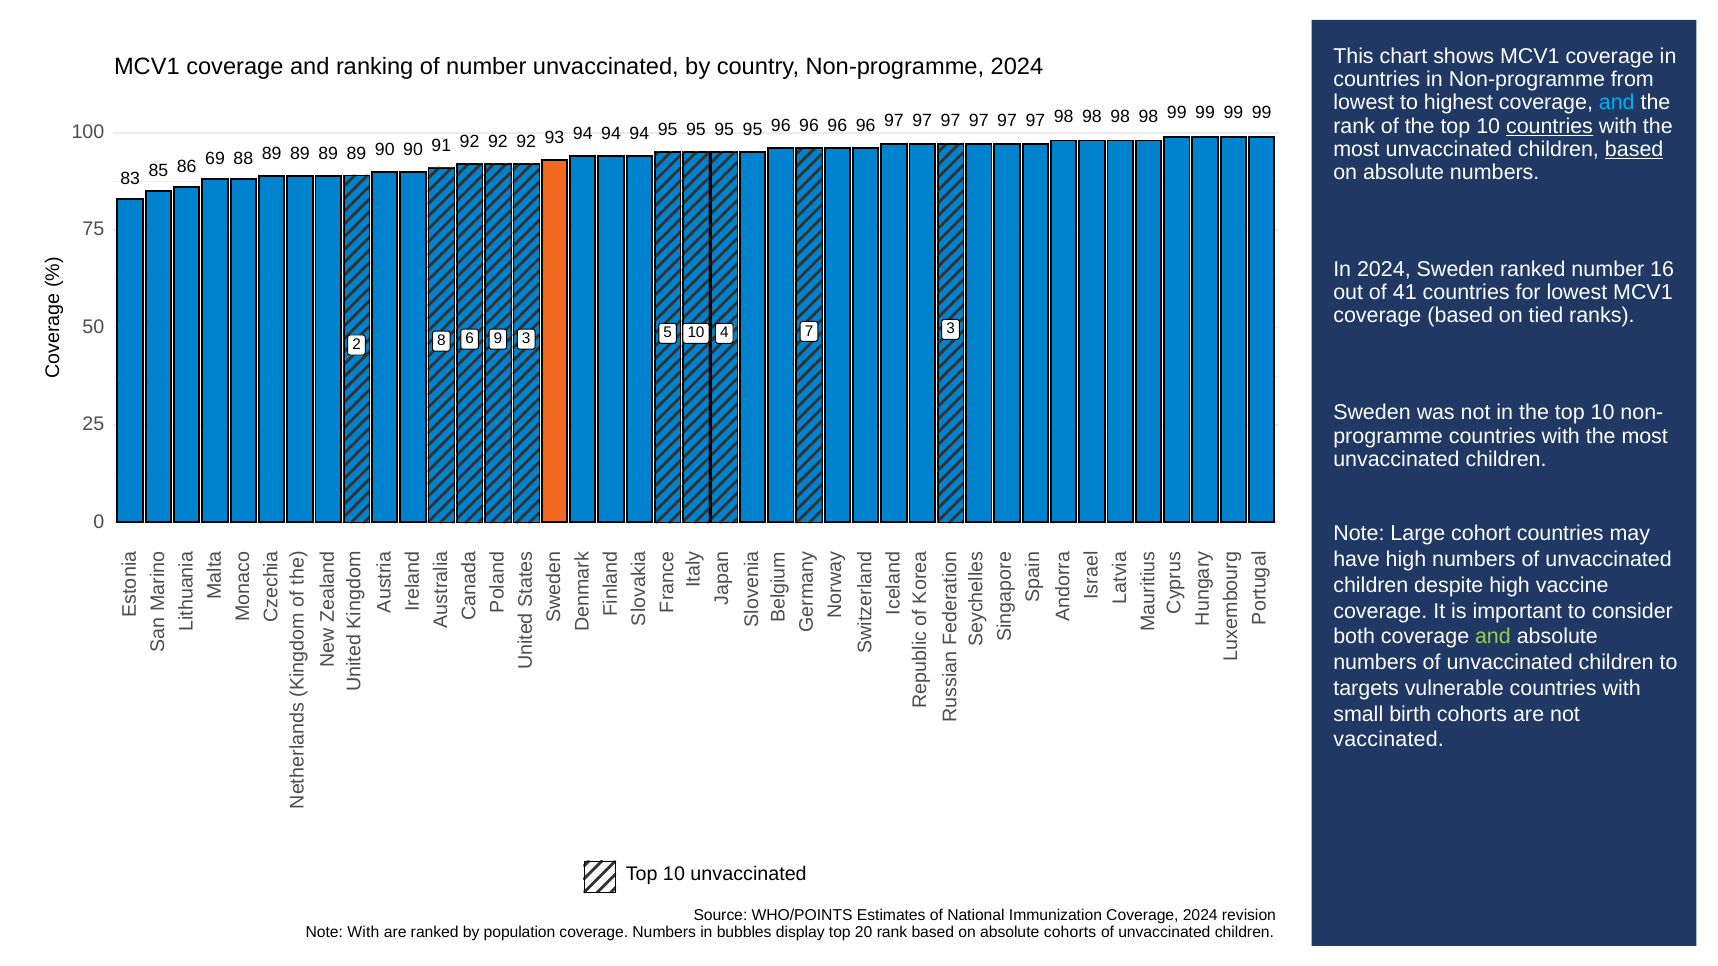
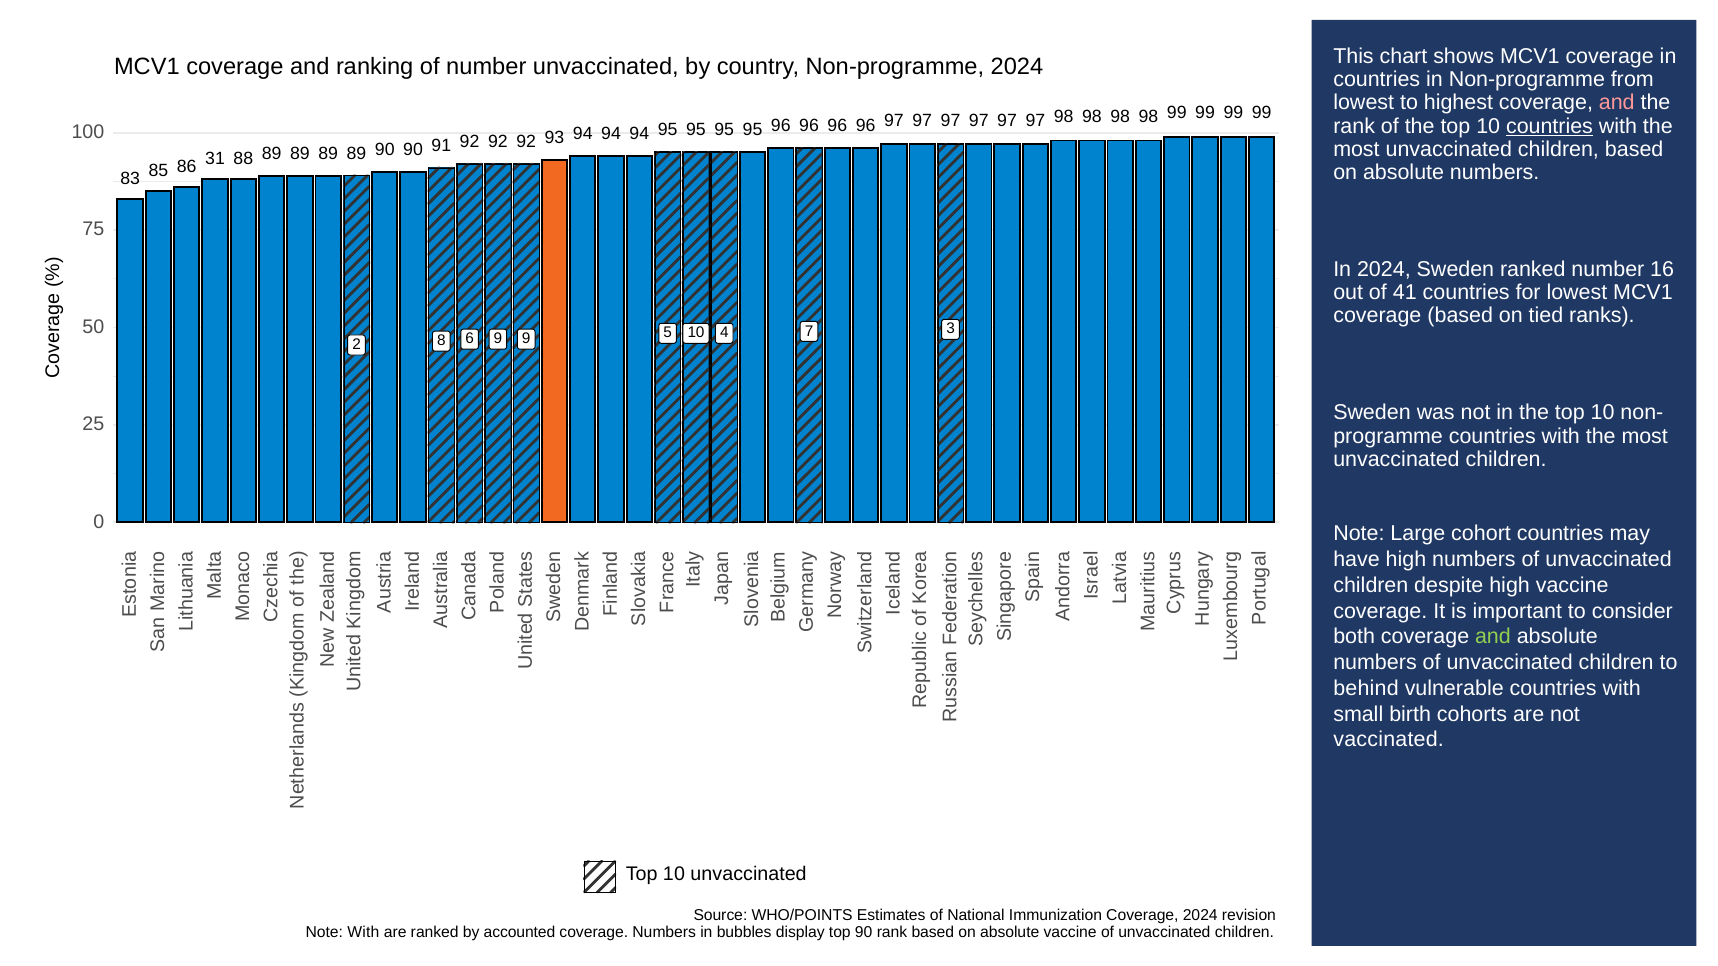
and colour: light blue -> pink (1617, 103)
based underline: present -> none (1634, 149)
69: 69 -> 31 (215, 158)
8 3: 3 -> 9 (526, 339)
targets: targets -> behind (1366, 689)
population: population -> accounted (520, 932)
top 20: 20 -> 90 (864, 932)
absolute cohorts: cohorts -> vaccine (1070, 932)
